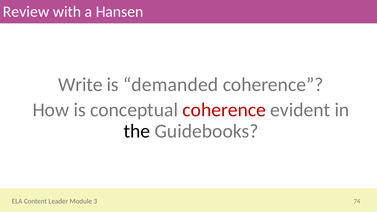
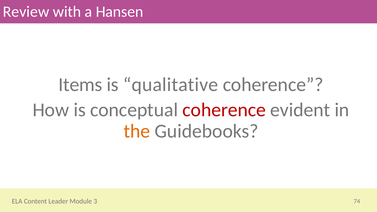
Write: Write -> Items (80, 85)
demanded: demanded -> qualitative (171, 85)
the colour: black -> orange (137, 131)
